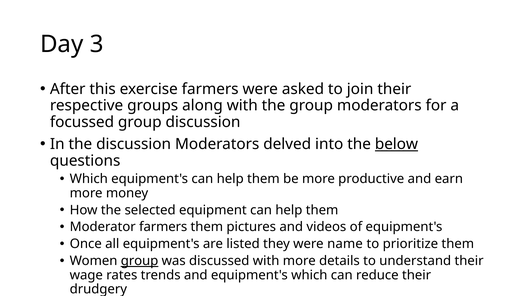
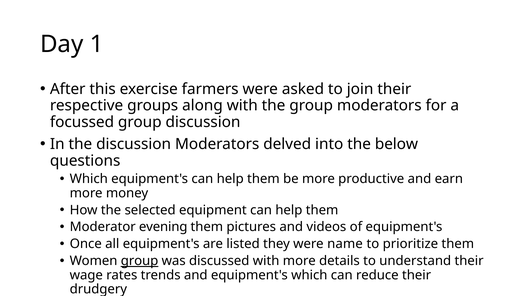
3: 3 -> 1 (97, 44)
below underline: present -> none (396, 144)
Moderator farmers: farmers -> evening (163, 227)
